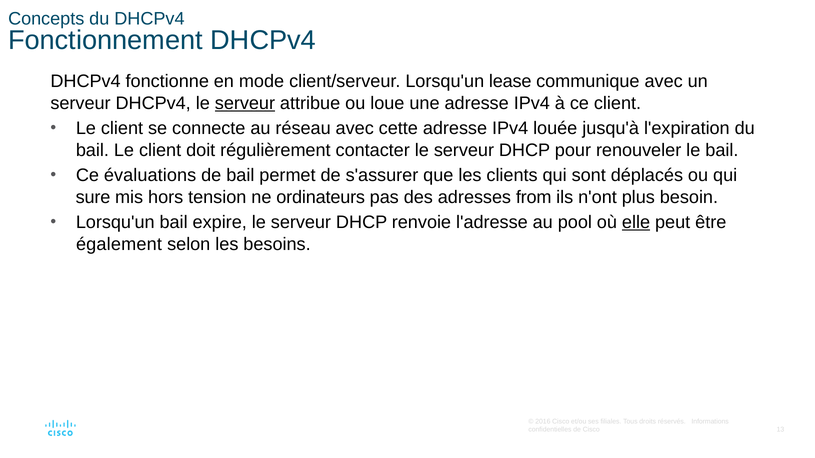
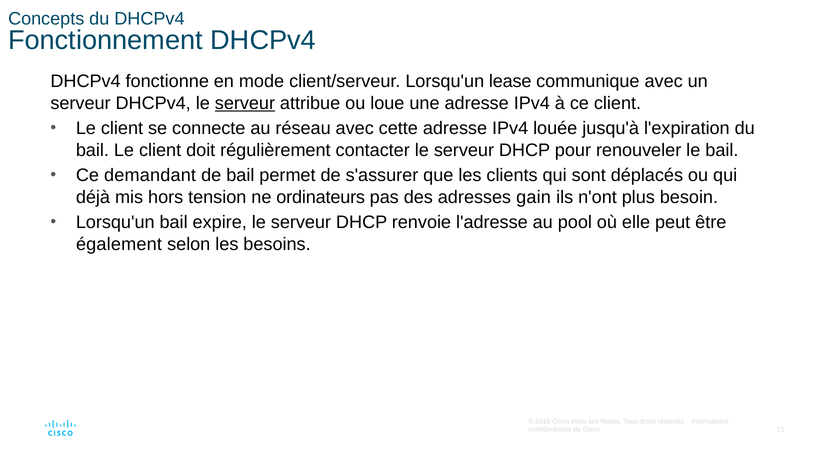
évaluations: évaluations -> demandant (150, 176)
sure: sure -> déjà (93, 197)
from: from -> gain (534, 197)
elle underline: present -> none (636, 223)
